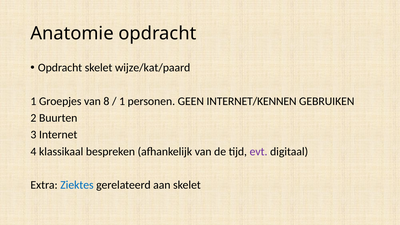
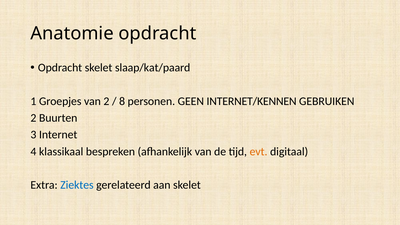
wijze/kat/paard: wijze/kat/paard -> slaap/kat/paard (153, 68)
van 8: 8 -> 2 (106, 101)
1: 1 -> 8 (122, 101)
evt colour: purple -> orange (259, 151)
